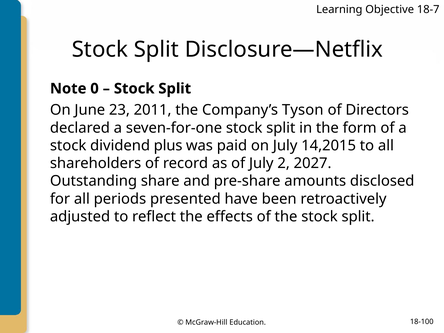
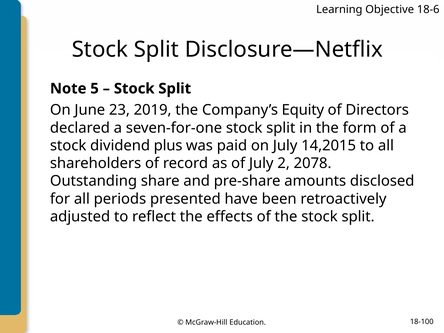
18-7: 18-7 -> 18-6 (428, 9)
0: 0 -> 5 (95, 89)
2011: 2011 -> 2019 (153, 110)
Tyson: Tyson -> Equity (303, 110)
2027: 2027 -> 2078 (313, 163)
